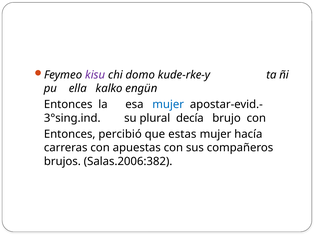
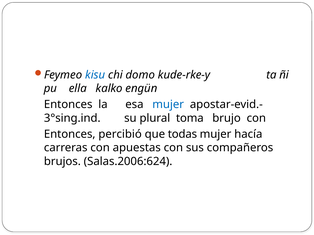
kisu colour: purple -> blue (95, 75)
decía: decía -> toma (190, 118)
estas: estas -> todas (182, 134)
Salas.2006:382: Salas.2006:382 -> Salas.2006:624 (128, 162)
